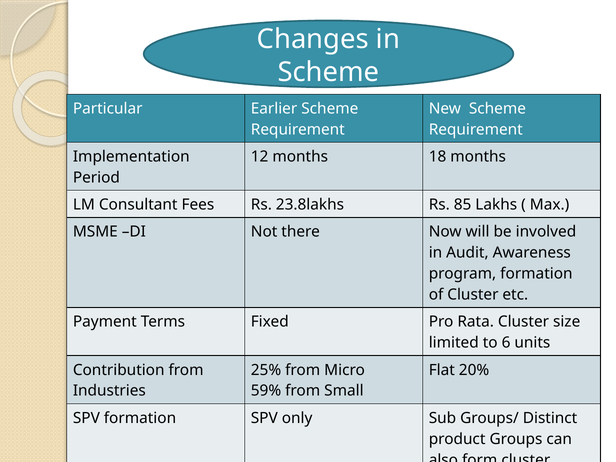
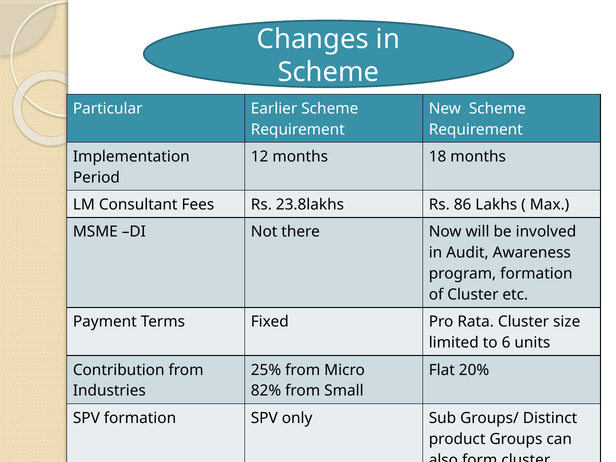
85: 85 -> 86 (463, 205)
59%: 59% -> 82% (266, 391)
